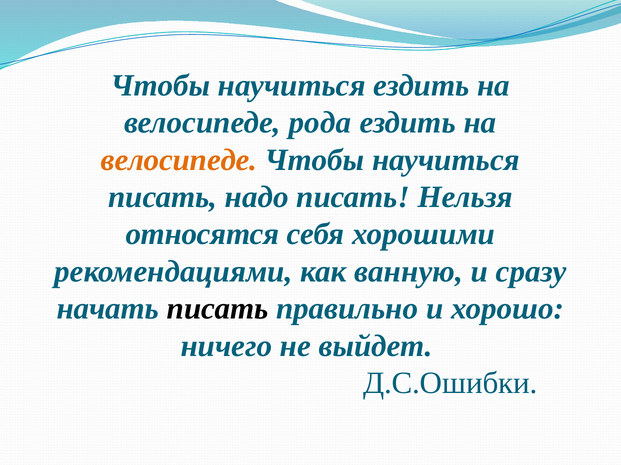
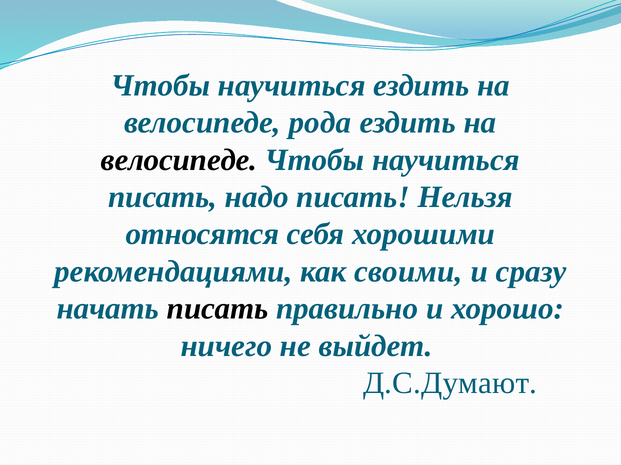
велосипеде colour: orange -> black (179, 160)
ванную: ванную -> своими (408, 272)
Д.С.Ошибки: Д.С.Ошибки -> Д.С.Думают (450, 384)
